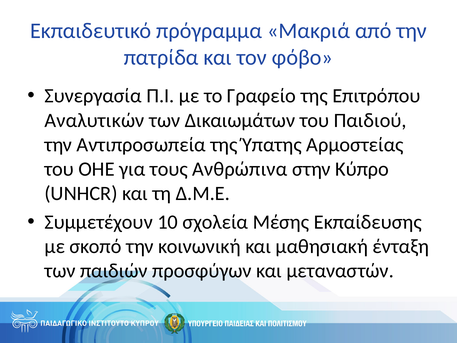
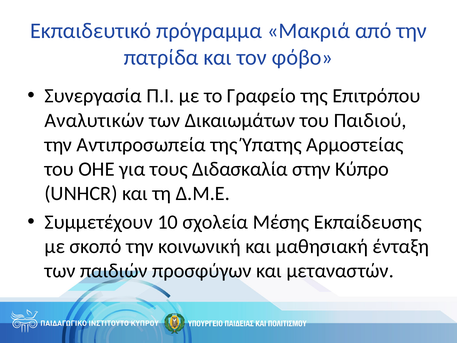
Ανθρώπινα: Ανθρώπινα -> Διδασκαλία (240, 169)
